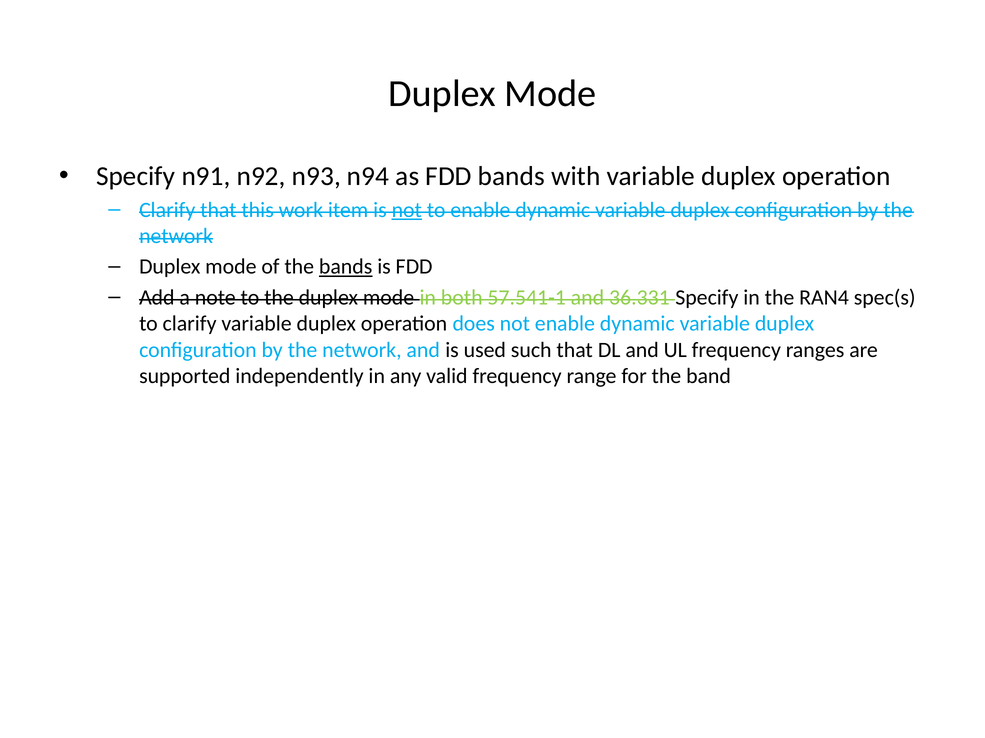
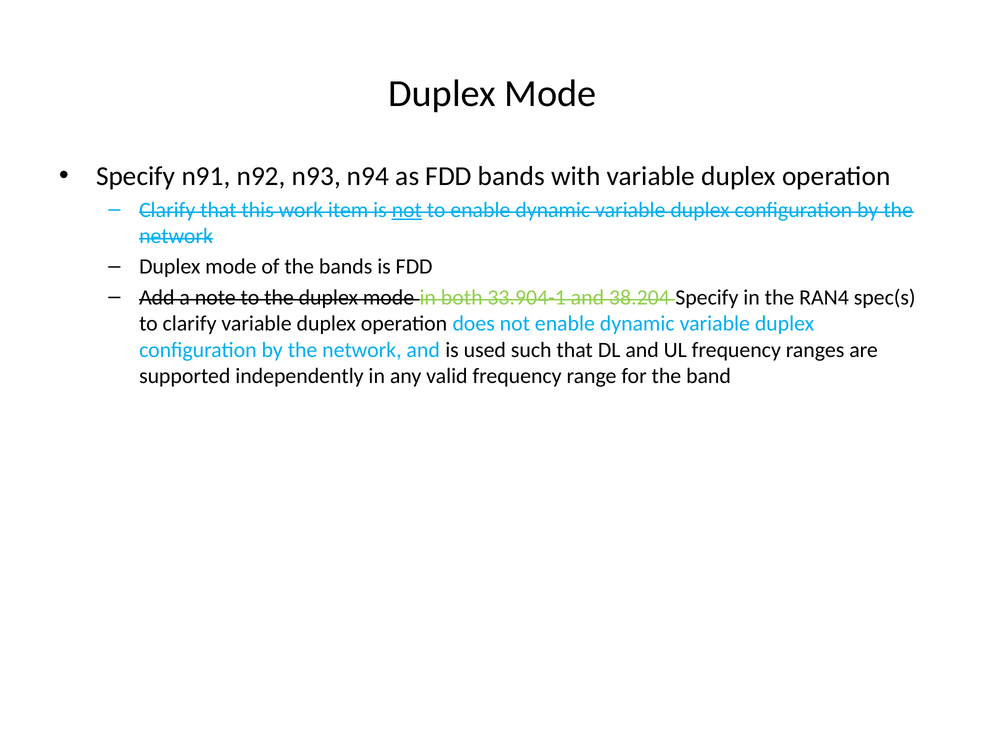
bands underline: present -> none (346, 267)
57.541-1: 57.541-1 -> 33.904-1 (527, 298)
36.331: 36.331 -> 38.204 (639, 298)
